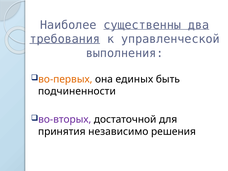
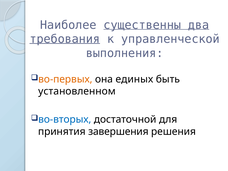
подчиненности: подчиненности -> установленном (77, 91)
во-вторых colour: purple -> blue (65, 119)
независимо: независимо -> завершения (118, 132)
